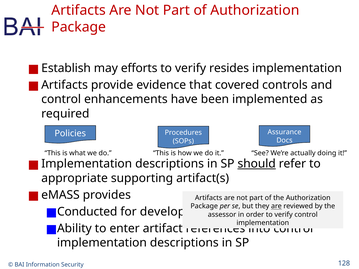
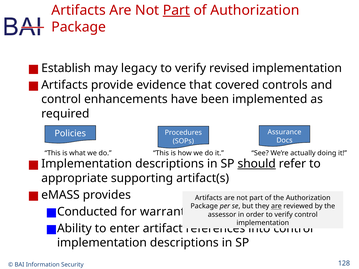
Part underline: none -> present (176, 10)
efforts: efforts -> legacy (139, 68)
resides: resides -> revised (229, 68)
develop: develop -> warrant (163, 212)
